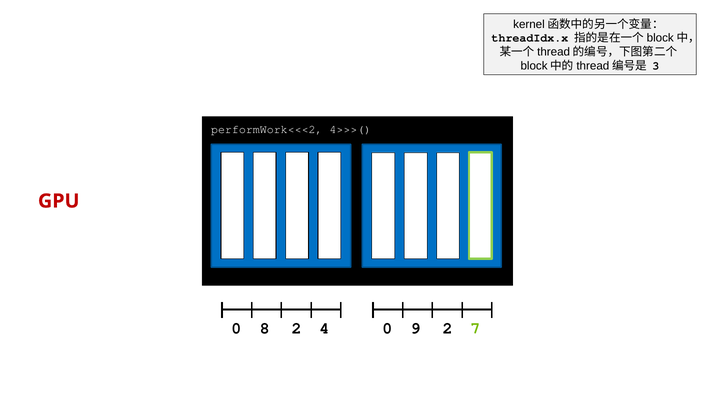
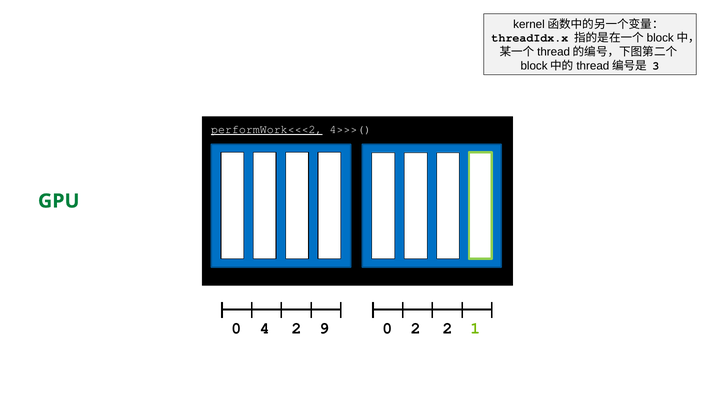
performWork<<<2 underline: none -> present (267, 130)
GPU colour: red -> green (59, 201)
8: 8 -> 4 (265, 328)
4: 4 -> 9 (324, 328)
0 9: 9 -> 2 (416, 328)
7: 7 -> 1 (475, 328)
